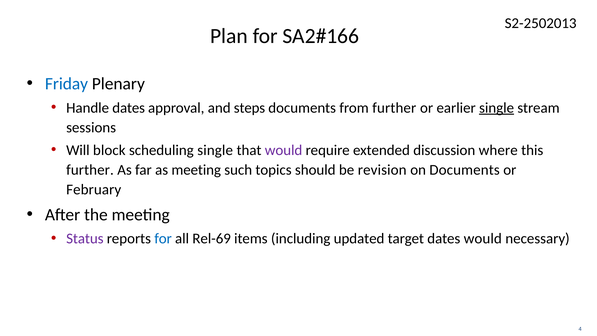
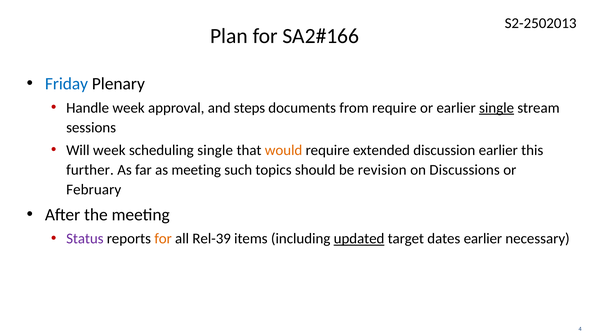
Handle dates: dates -> week (129, 108)
from further: further -> require (394, 108)
Will block: block -> week (109, 150)
would colour: purple -> orange (284, 150)
discussion where: where -> earlier (498, 150)
on Documents: Documents -> Discussions (465, 170)
for colour: blue -> orange (163, 239)
Rel-69: Rel-69 -> Rel-39 (212, 239)
updated underline: none -> present (359, 239)
dates would: would -> earlier (483, 239)
